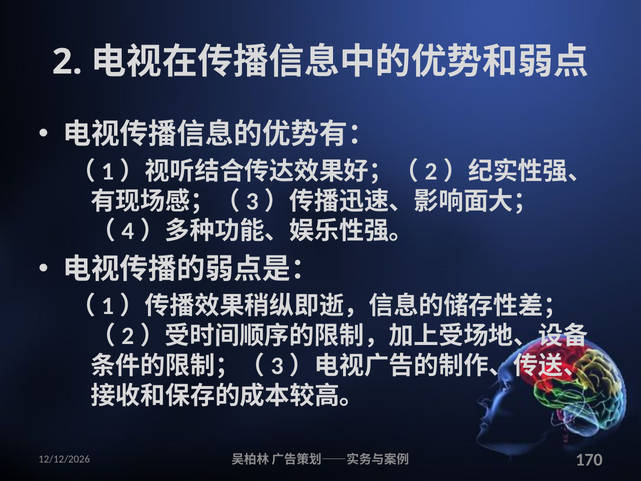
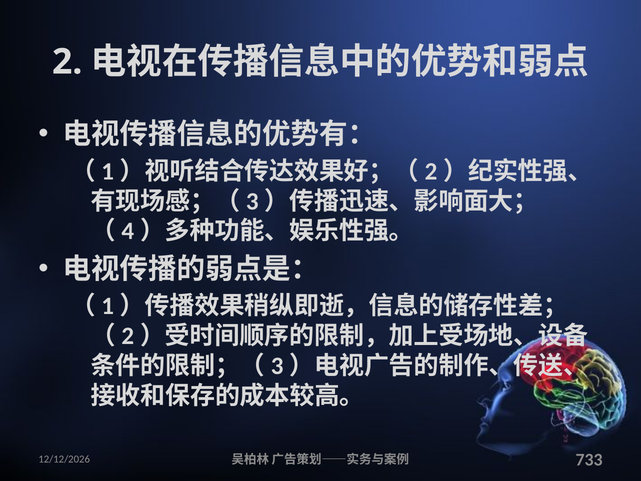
170: 170 -> 733 (589, 459)
